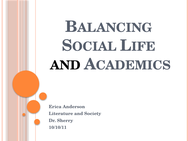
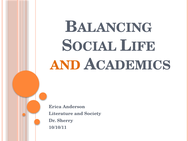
AND colour: black -> orange (65, 65)
